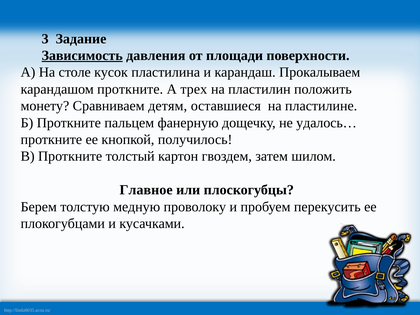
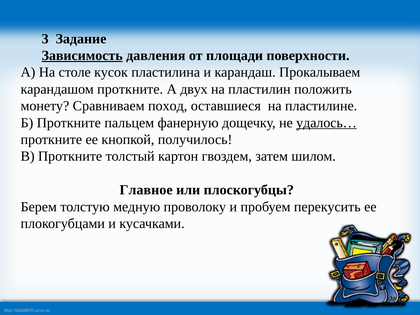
трех: трех -> двух (194, 89)
детям: детям -> поход (168, 106)
удалось… underline: none -> present (327, 123)
